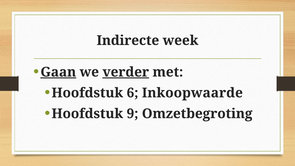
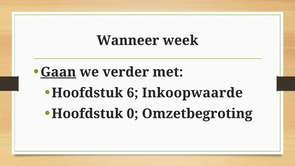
Indirecte: Indirecte -> Wanneer (128, 40)
verder underline: present -> none (126, 72)
9: 9 -> 0 (132, 114)
